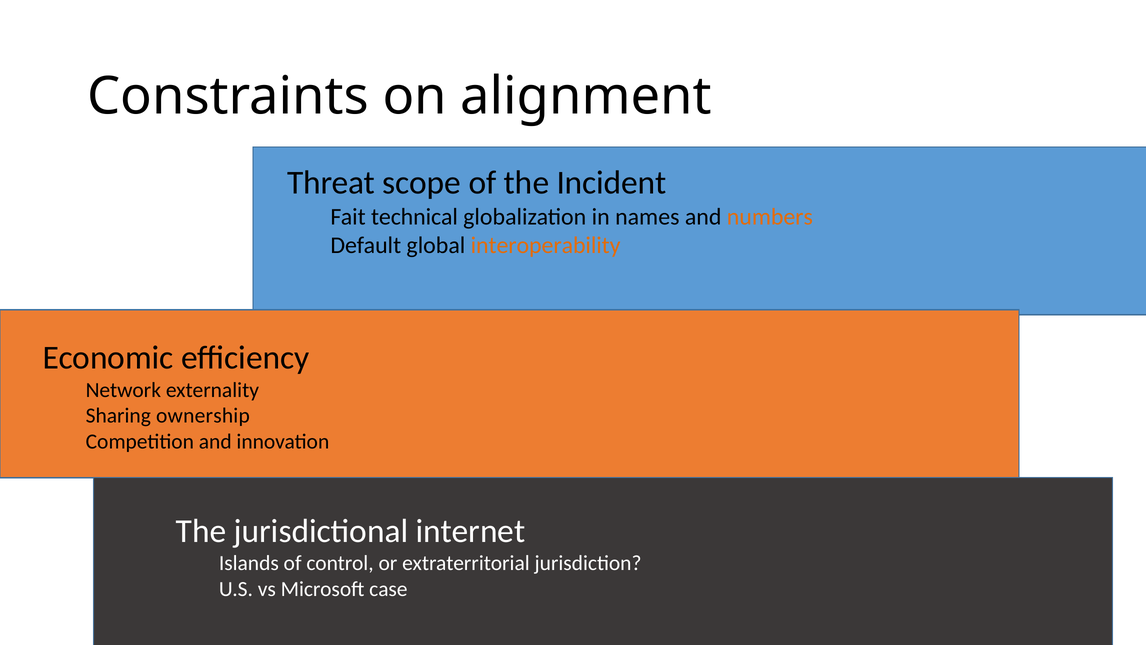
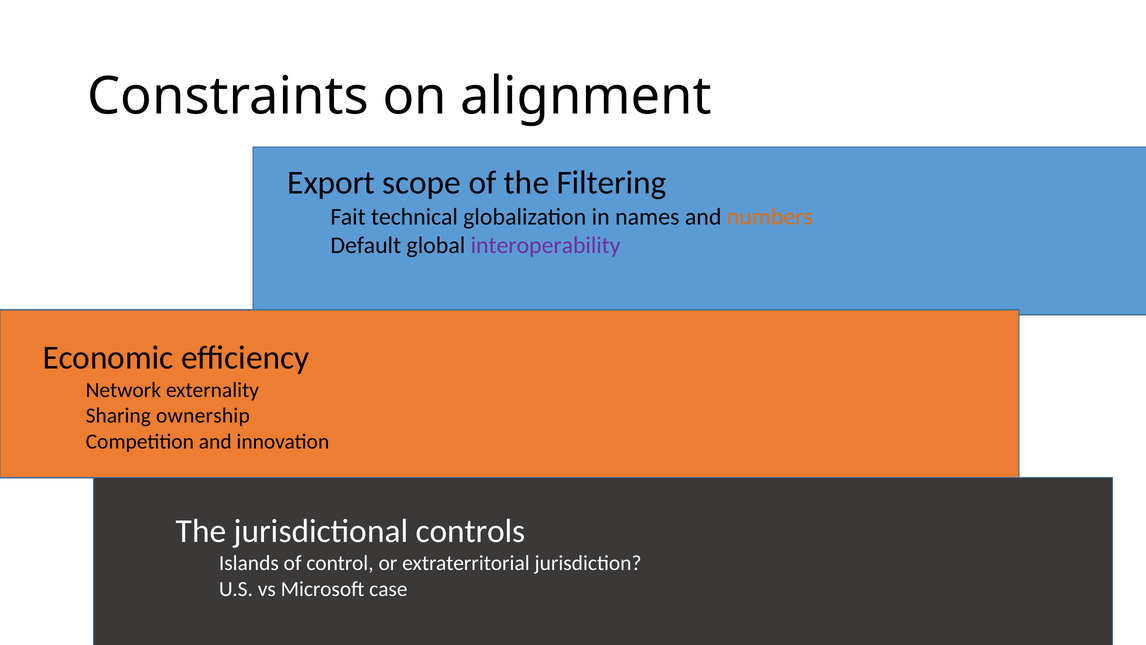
Threat: Threat -> Export (331, 183)
Incident: Incident -> Filtering (612, 183)
interoperability colour: orange -> purple (546, 245)
internet: internet -> controls (470, 531)
